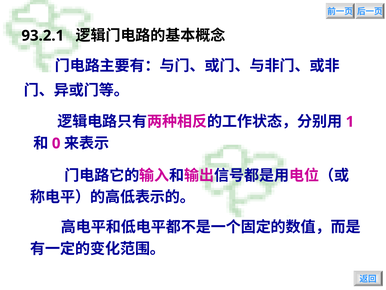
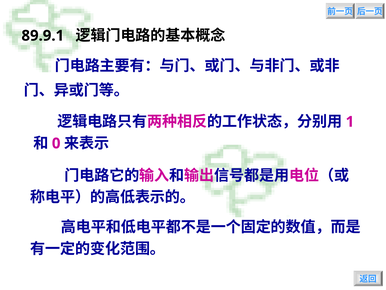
93.2.1: 93.2.1 -> 89.9.1 (43, 36)
